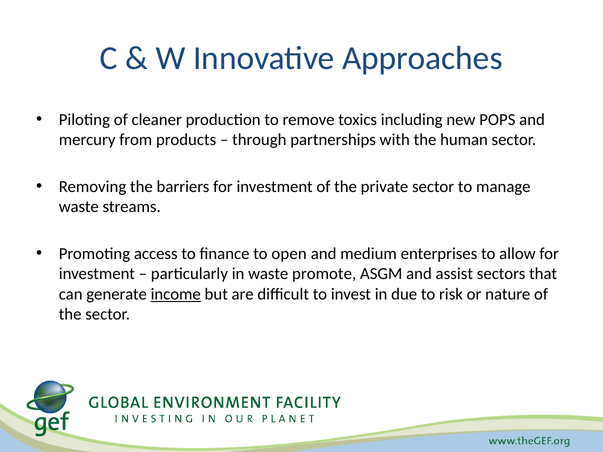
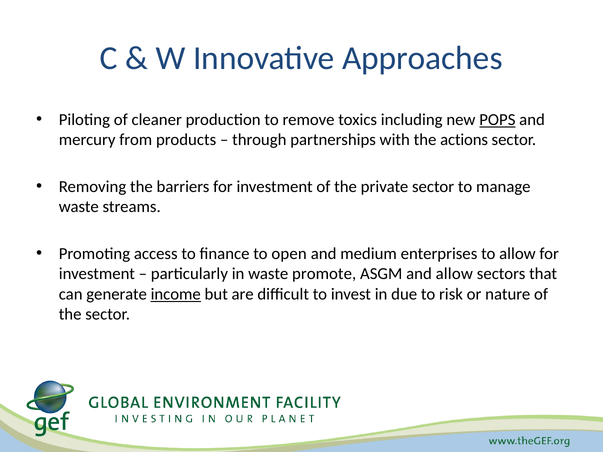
POPS underline: none -> present (497, 120)
human: human -> actions (464, 140)
and assist: assist -> allow (454, 274)
